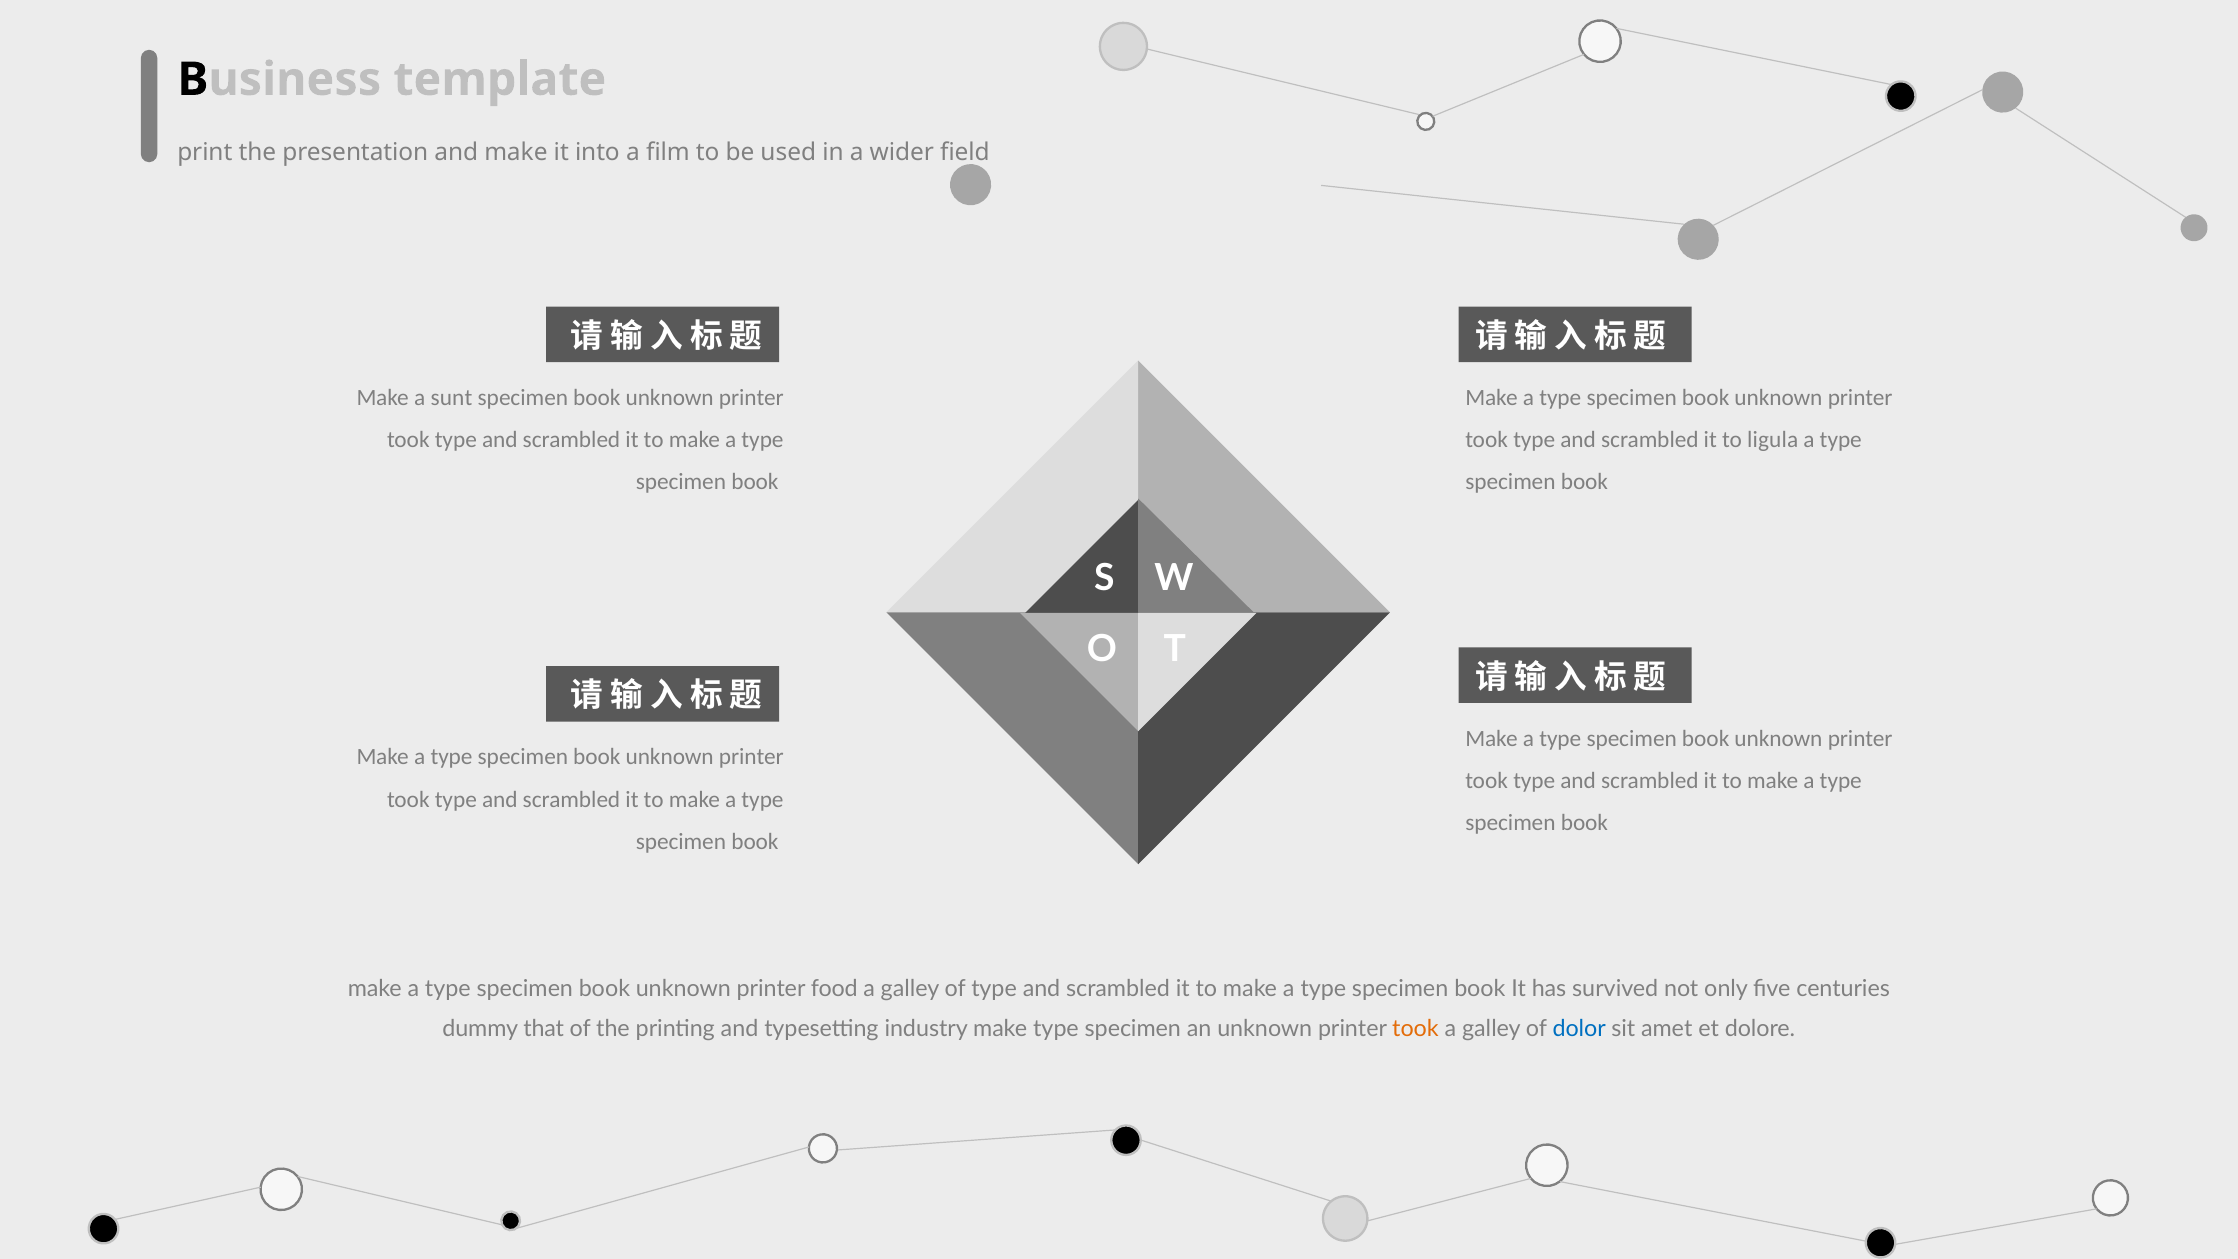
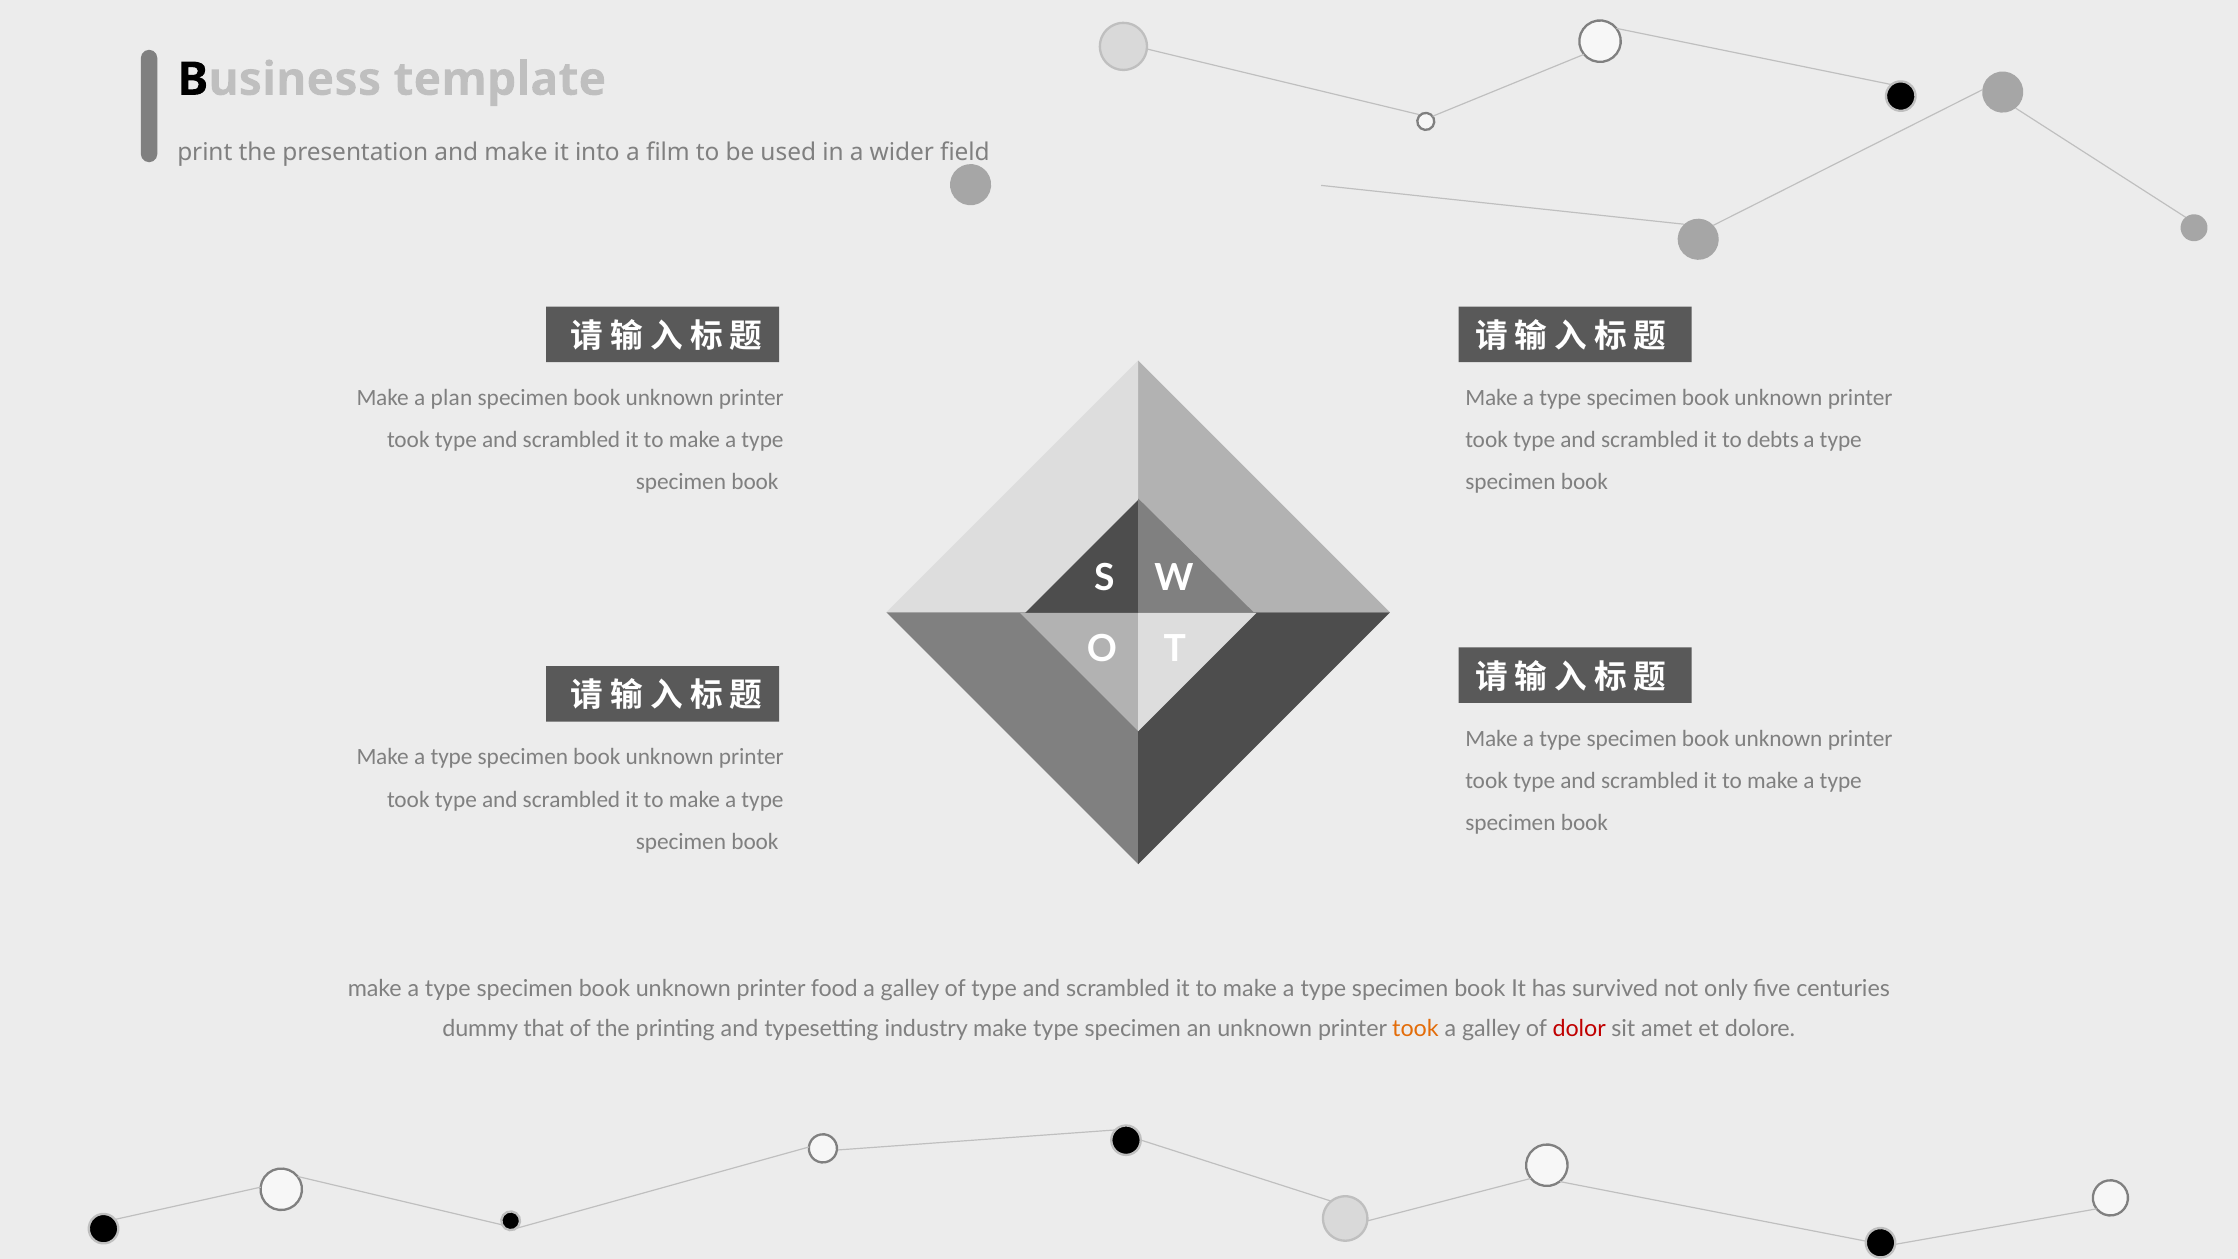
sunt: sunt -> plan (451, 398)
ligula: ligula -> debts (1773, 440)
dolor colour: blue -> red (1579, 1029)
